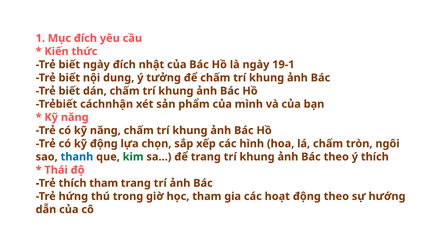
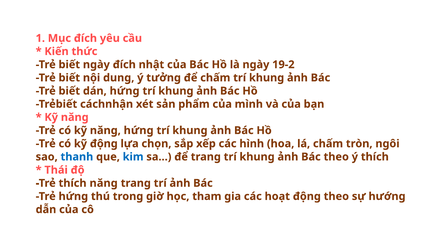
19-1: 19-1 -> 19-2 (283, 65)
dán chấm: chấm -> hứng (125, 91)
năng chấm: chấm -> hứng (139, 130)
kim colour: green -> blue (133, 157)
thích tham: tham -> năng (104, 183)
